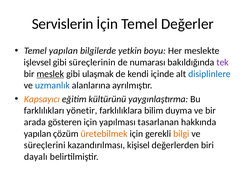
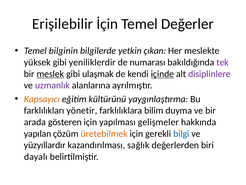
Servislerin: Servislerin -> Erişilebilir (63, 24)
Temel yapılan: yapılan -> bilginin (63, 51)
boyu: boyu -> çıkan (155, 51)
işlevsel: işlevsel -> yüksek (37, 62)
süreçlerinin: süreçlerinin -> yeniliklerdir (92, 62)
içinde underline: none -> present (162, 74)
disiplinlere colour: blue -> purple (210, 74)
uzmanlık colour: blue -> purple (52, 85)
tasarlanan: tasarlanan -> gelişmeler (158, 122)
bilgi colour: orange -> blue (181, 133)
süreçlerini: süreçlerini -> yüzyıllardır (45, 145)
kişisel: kişisel -> sağlık (138, 145)
